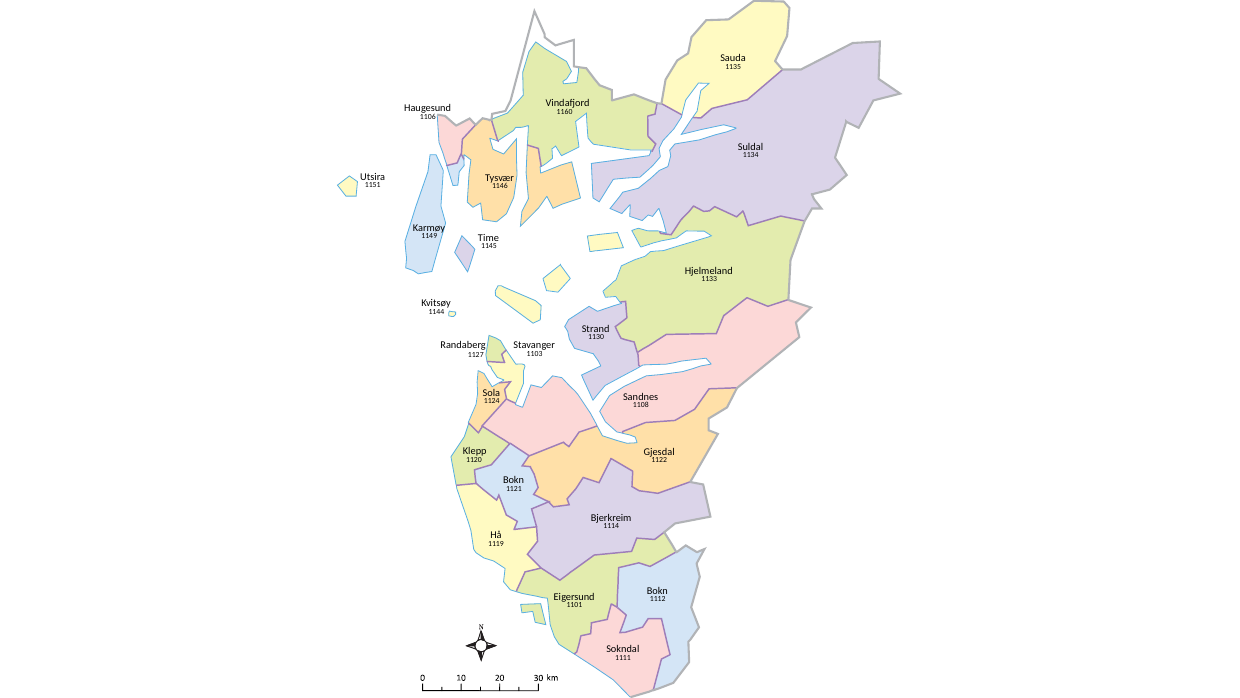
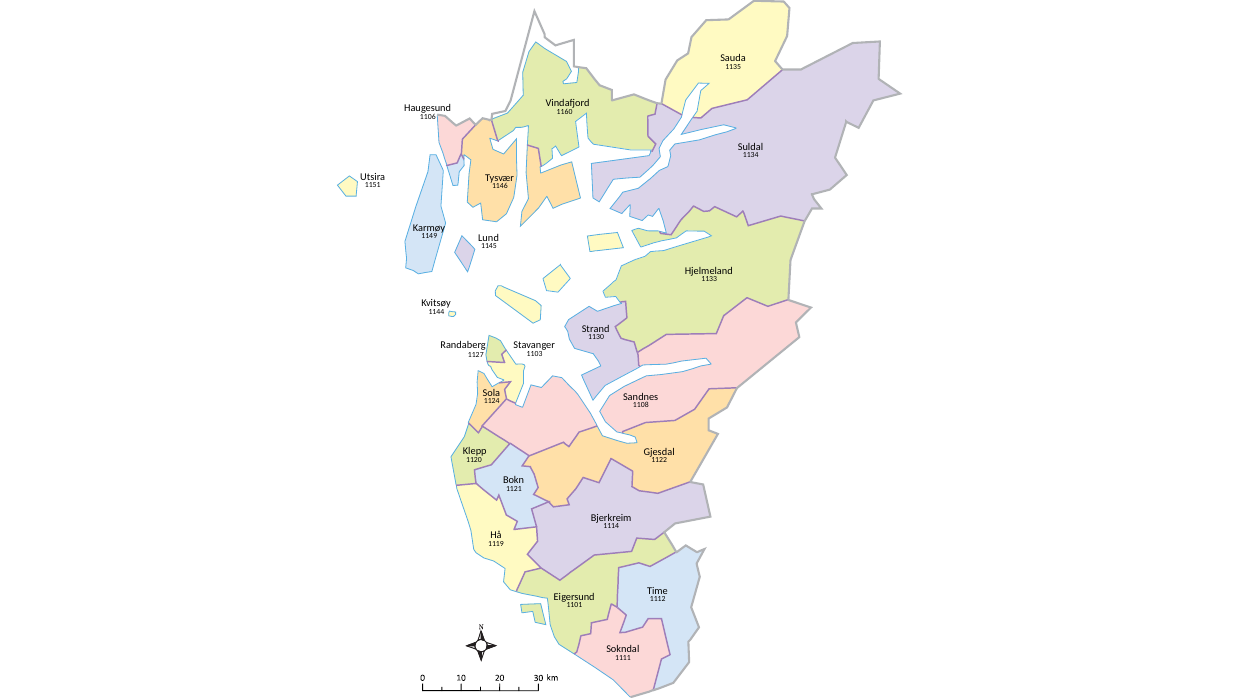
Time: Time -> Lund (488, 238)
Bokn: Bokn -> Time (657, 591)
